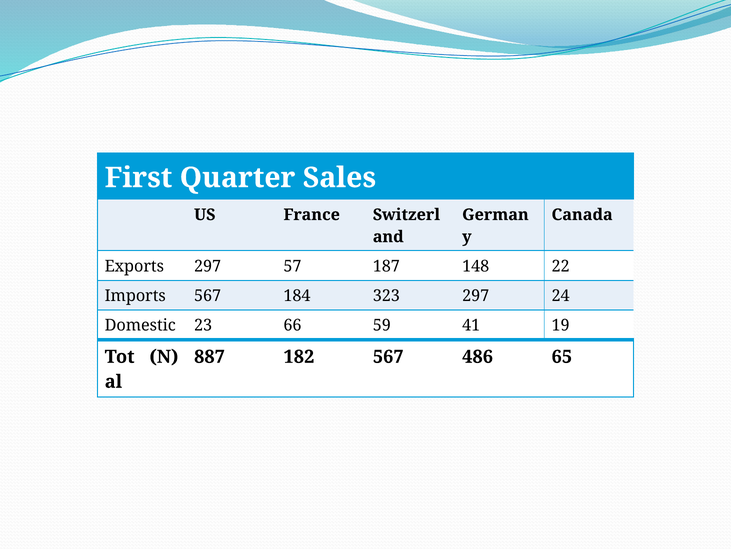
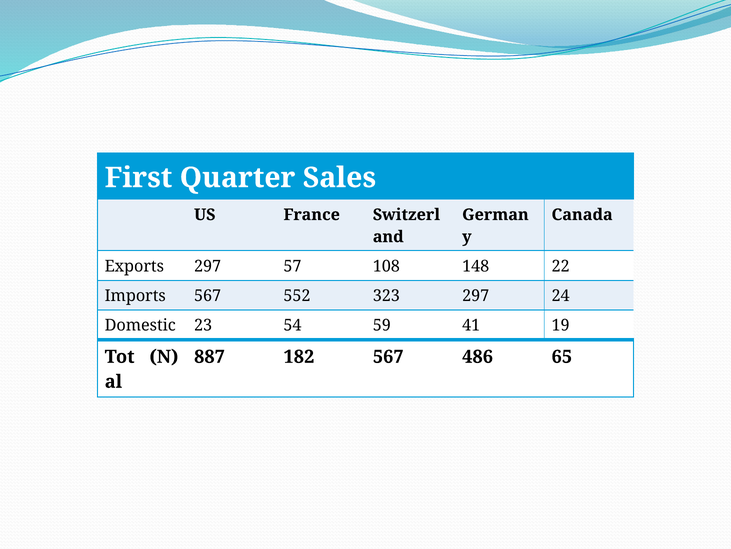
187: 187 -> 108 (386, 266)
184: 184 -> 552 (297, 296)
66: 66 -> 54 (292, 325)
